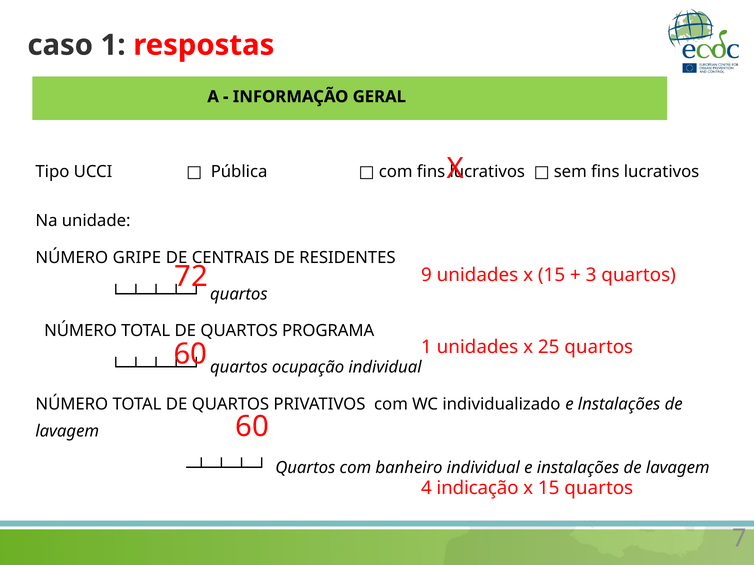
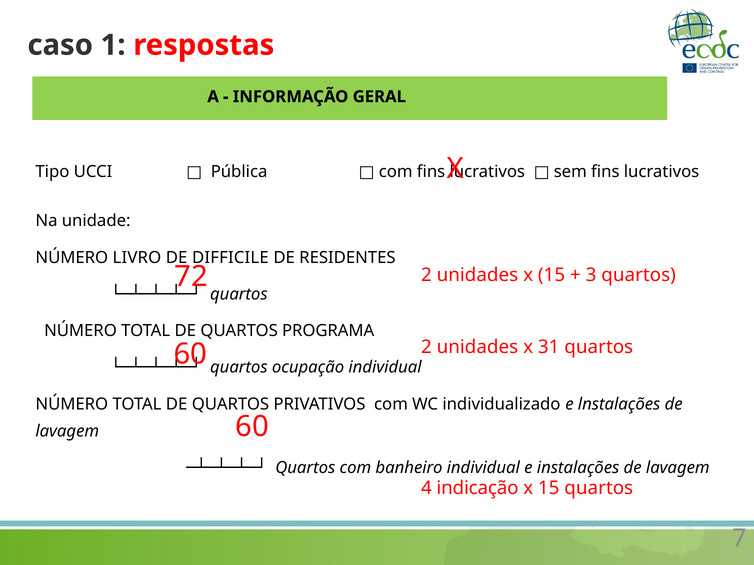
GRIPE: GRIPE -> LIVRO (137, 258)
CENTRAIS: CENTRAIS -> DIFFICILE (230, 258)
72 9: 9 -> 2 (426, 275)
1: 1 -> 2 (426, 347)
25: 25 -> 31 (549, 347)
